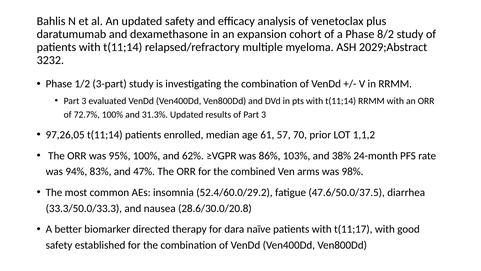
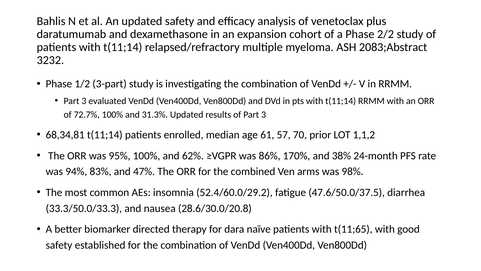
8/2: 8/2 -> 2/2 (386, 34)
2029;Abstract: 2029;Abstract -> 2083;Abstract (393, 47)
97,26,05: 97,26,05 -> 68,34,81 (65, 135)
103%: 103% -> 170% (297, 155)
t(11;17: t(11;17 -> t(11;65 (353, 229)
